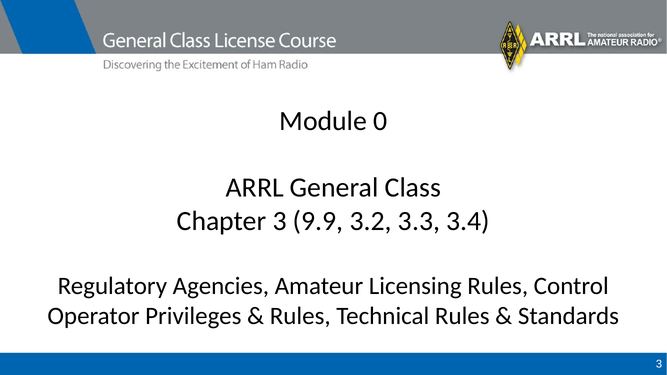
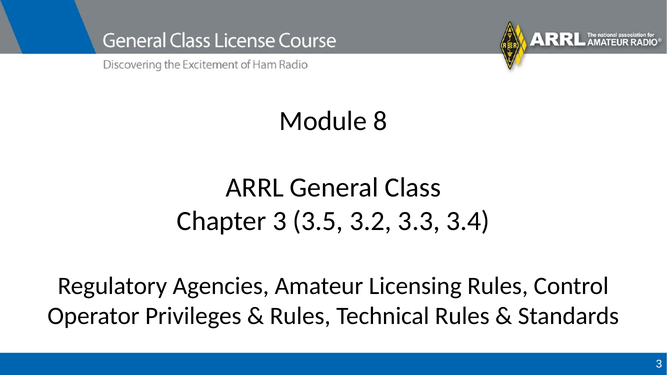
0: 0 -> 8 (380, 121)
9.9: 9.9 -> 3.5 (318, 221)
